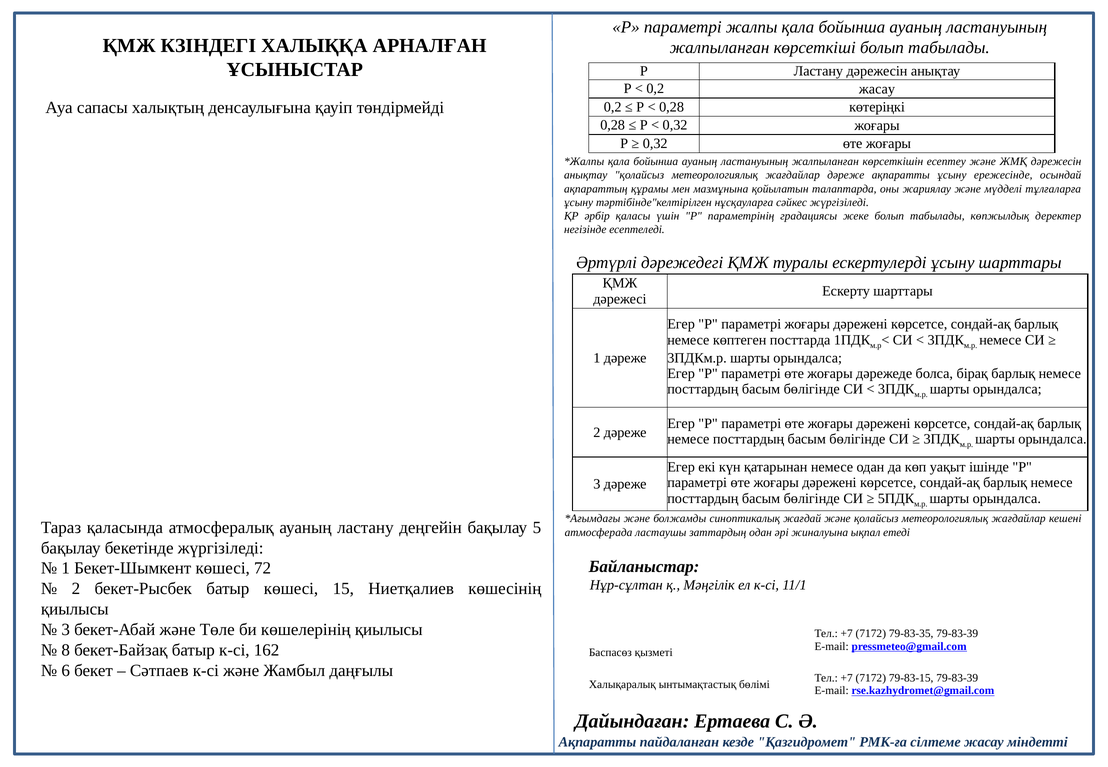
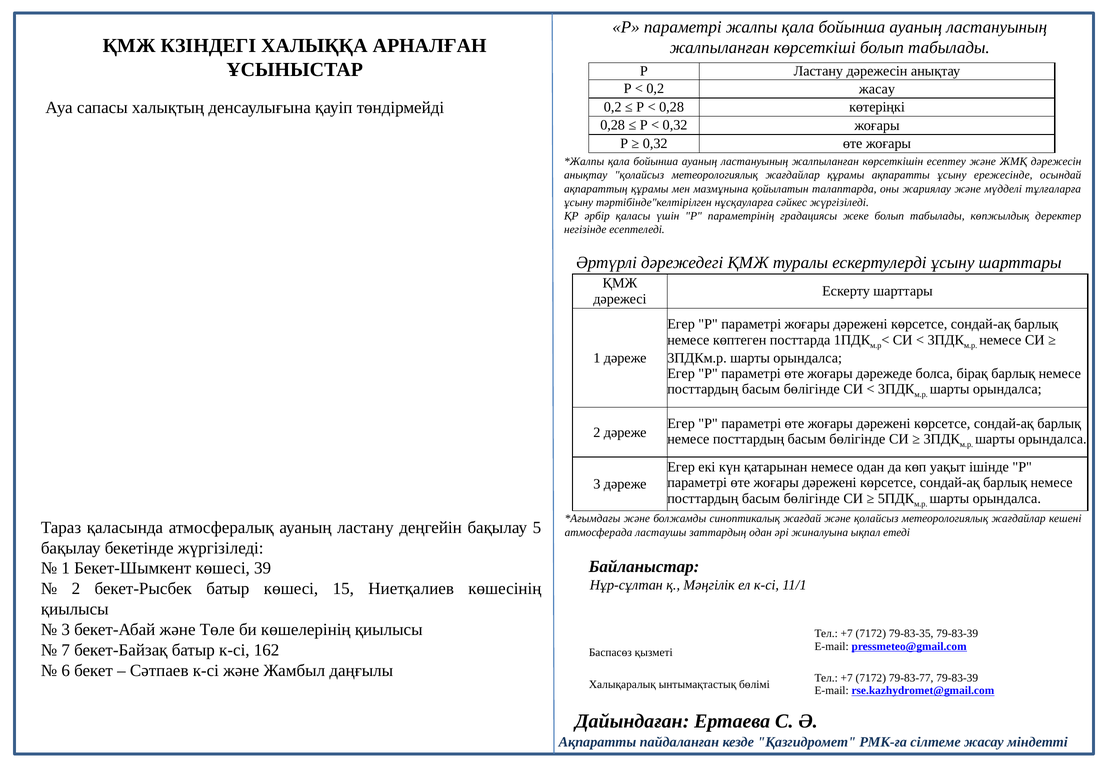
жағдайлар дәреже: дәреже -> құрамы (846, 175)
72: 72 -> 39 (263, 568)
8: 8 -> 7 (66, 650)
79-83-15: 79-83-15 -> 79-83-77 (911, 678)
